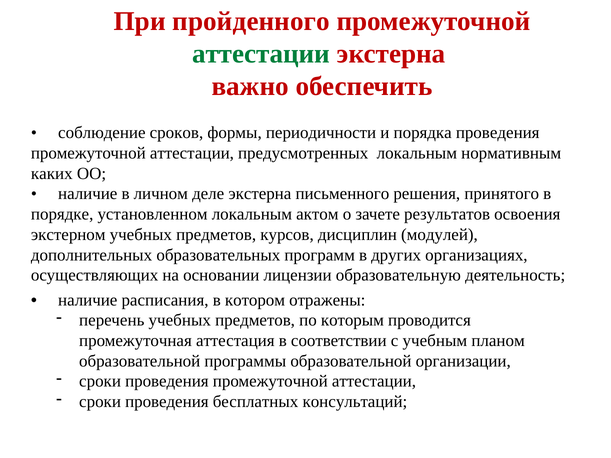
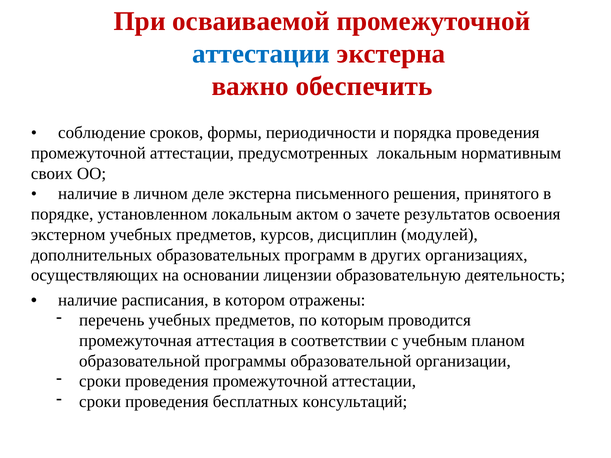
пройденного: пройденного -> осваиваемой (251, 21)
аттестации colour: green -> blue (261, 54)
каких: каких -> своих (52, 174)
